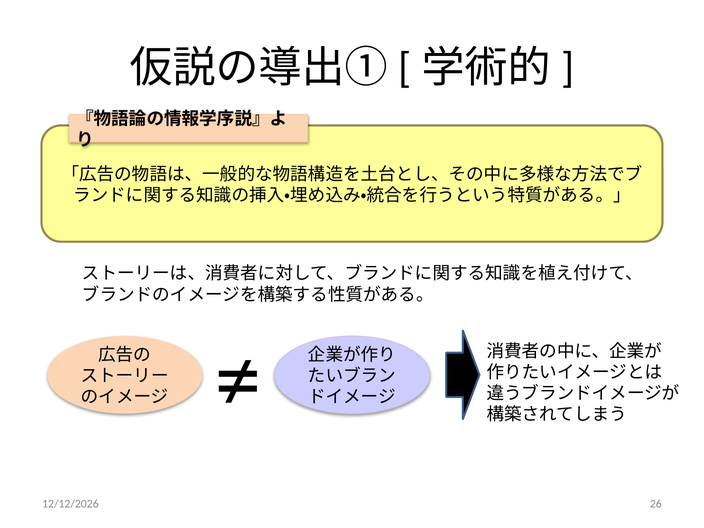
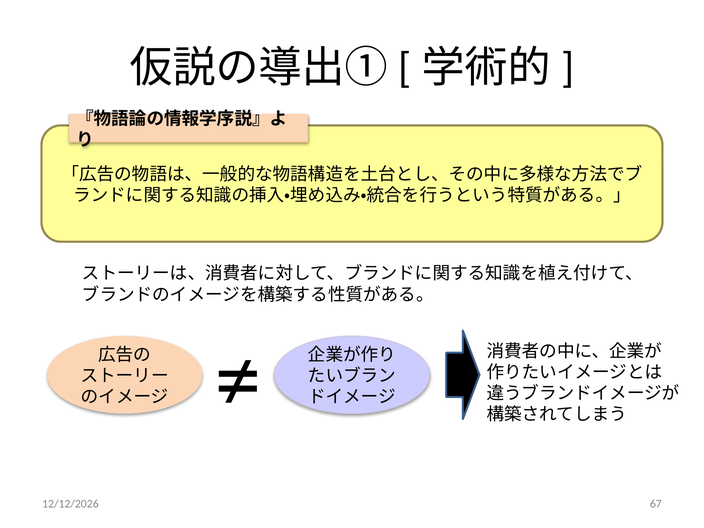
26: 26 -> 67 (656, 504)
